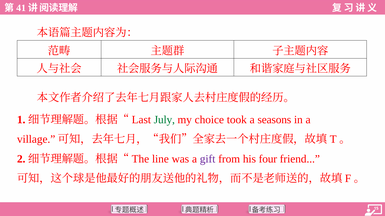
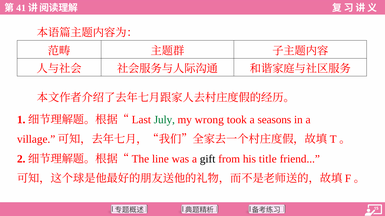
choice: choice -> wrong (209, 120)
gift colour: purple -> black (208, 159)
four: four -> title (268, 159)
